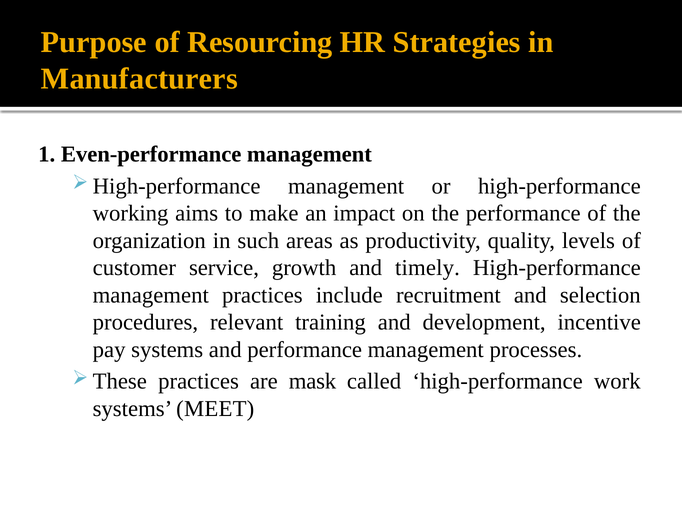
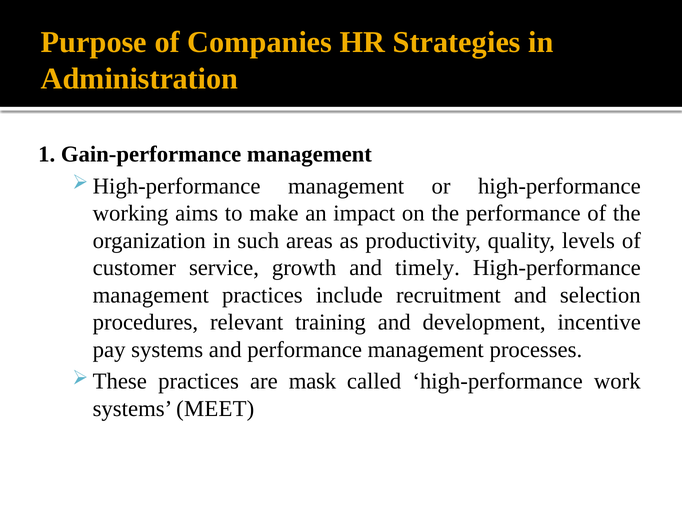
Resourcing: Resourcing -> Companies (260, 42)
Manufacturers: Manufacturers -> Administration (140, 79)
Even-performance: Even-performance -> Gain-performance (151, 154)
